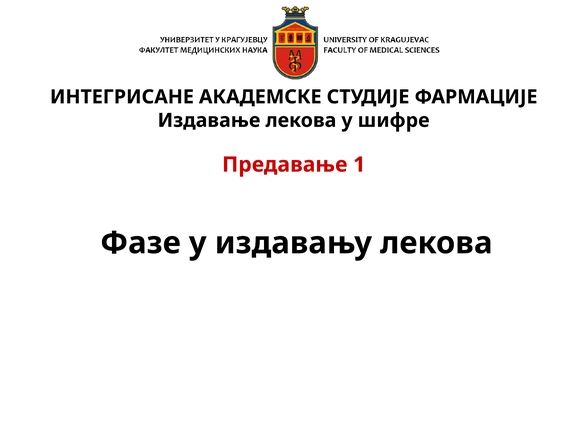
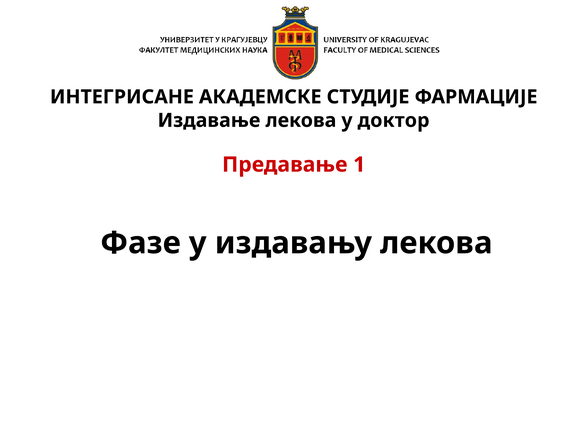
шифре: шифре -> доктор (394, 120)
